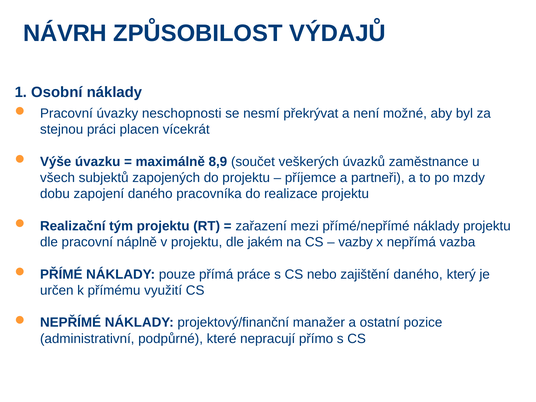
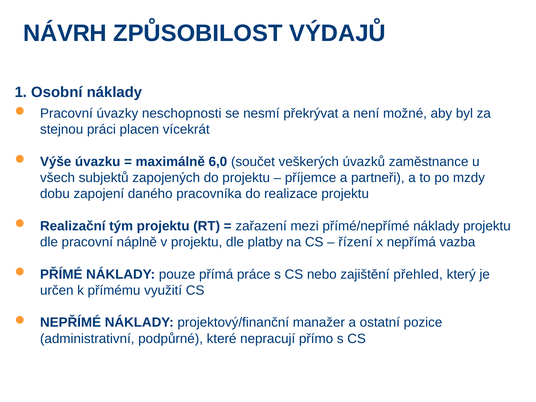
8,9: 8,9 -> 6,0 (218, 162)
jakém: jakém -> platby (265, 242)
vazby: vazby -> řízení (355, 242)
zajištění daného: daného -> přehled (418, 274)
